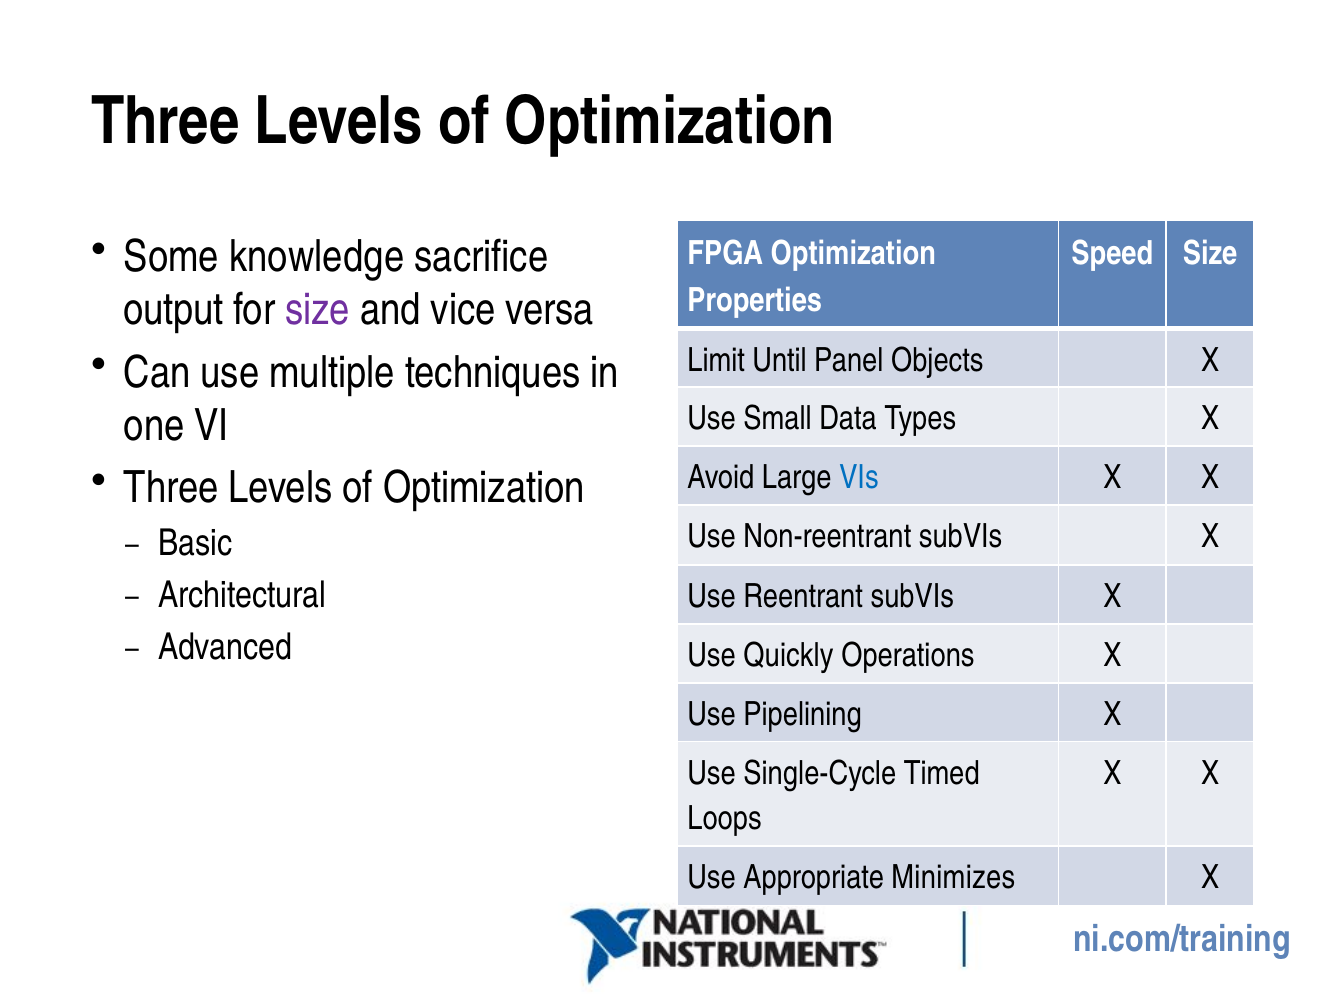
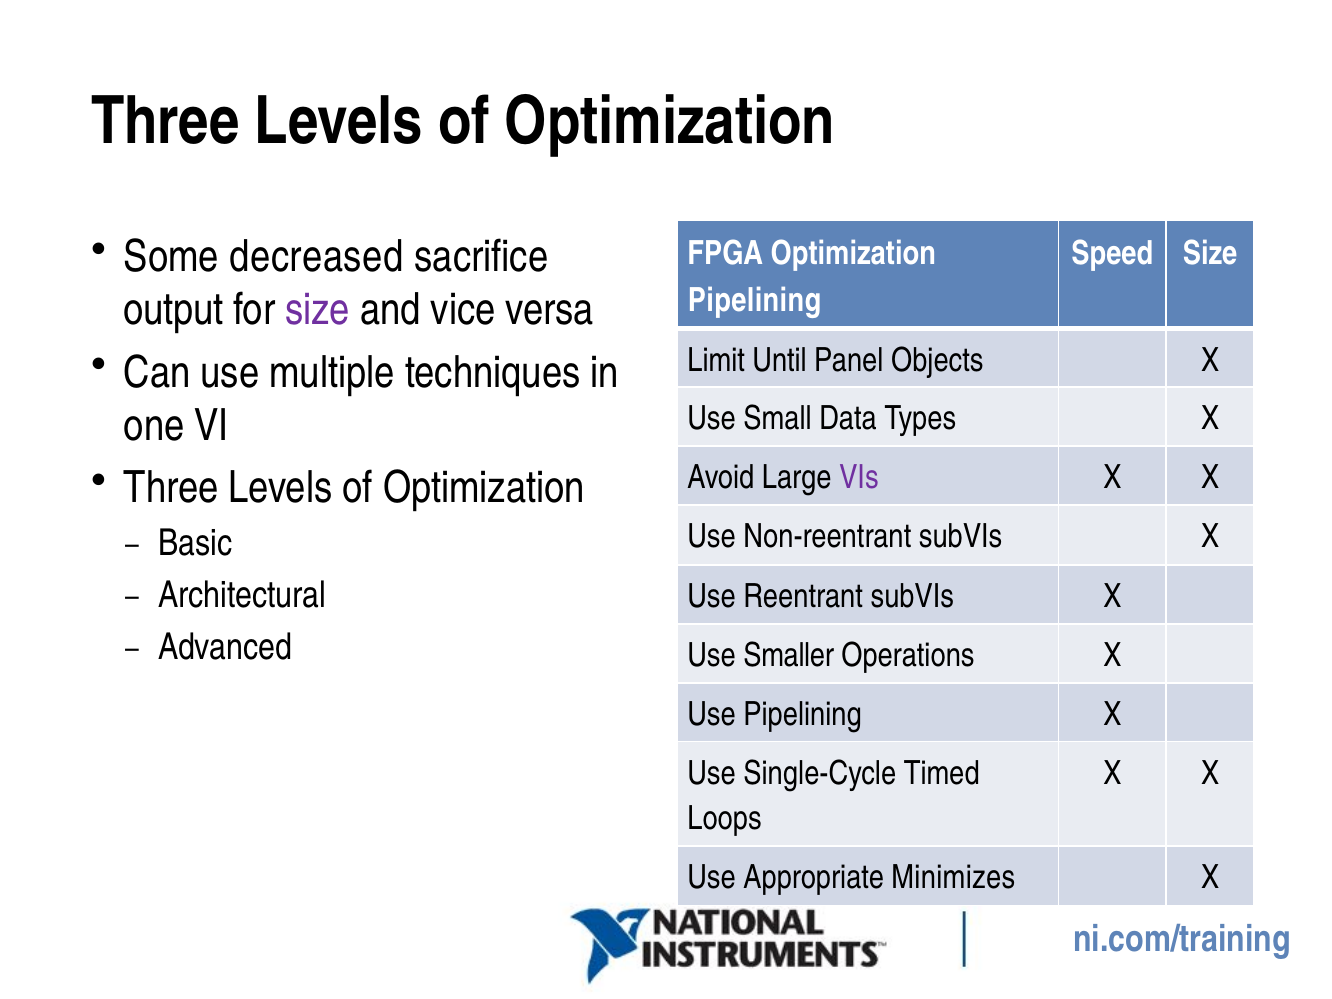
knowledge: knowledge -> decreased (317, 257)
Properties: Properties -> Pipelining (755, 300)
VIs colour: blue -> purple (859, 478)
Quickly: Quickly -> Smaller (789, 656)
